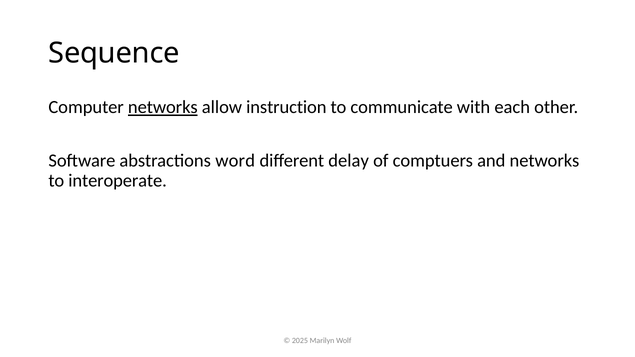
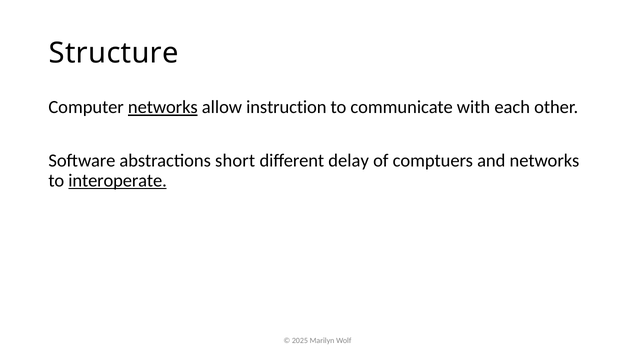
Sequence: Sequence -> Structure (114, 53)
word: word -> short (235, 161)
interoperate underline: none -> present (118, 181)
